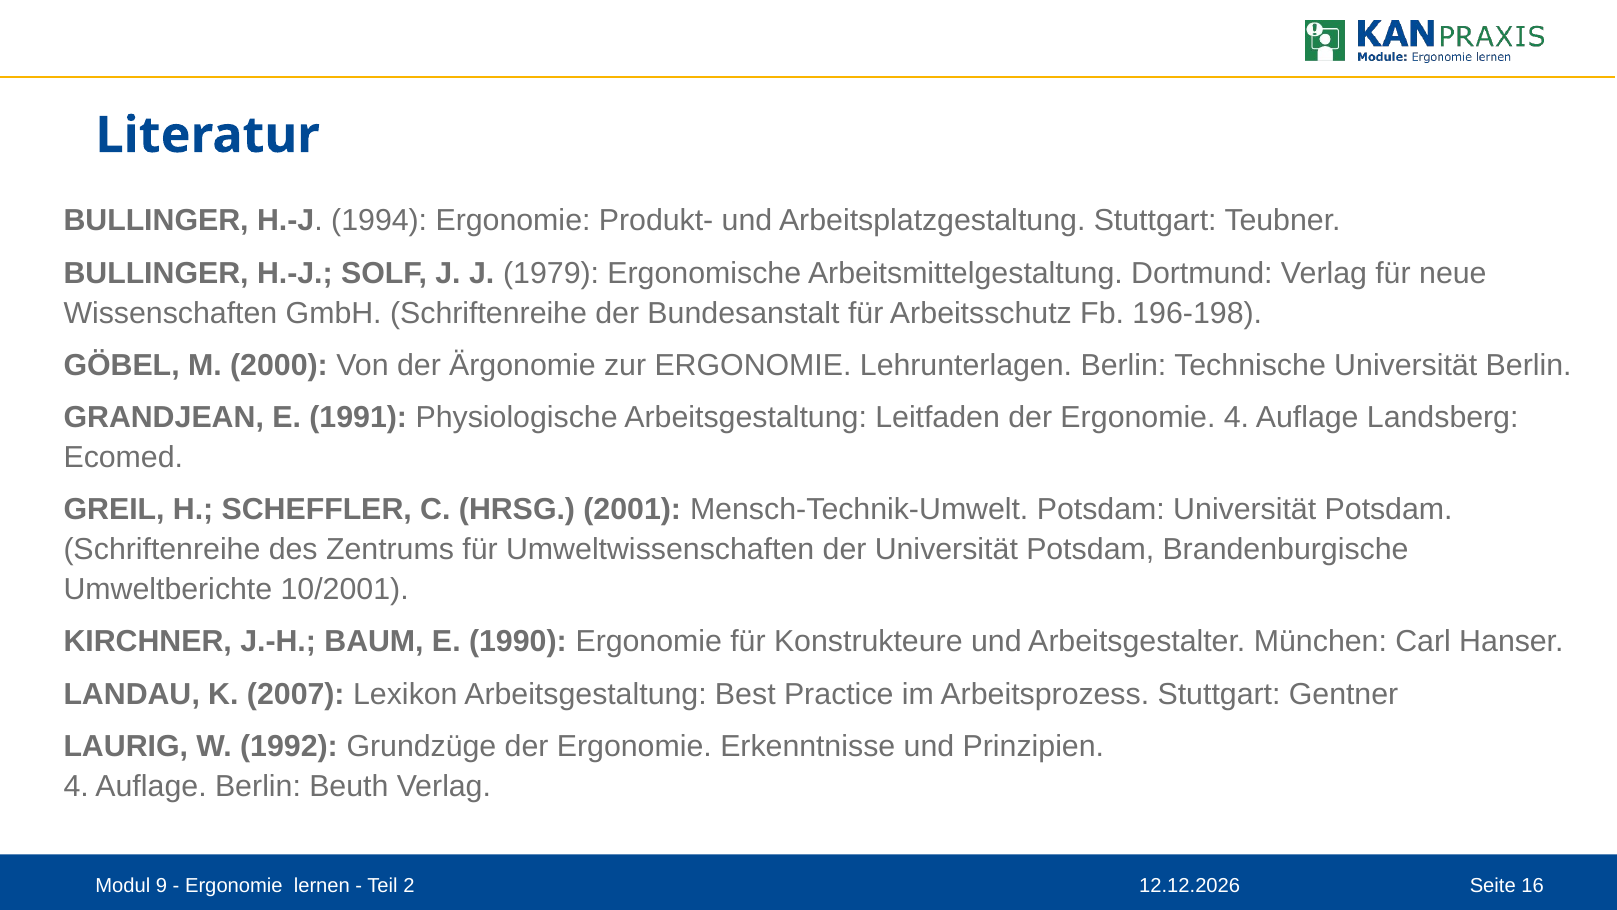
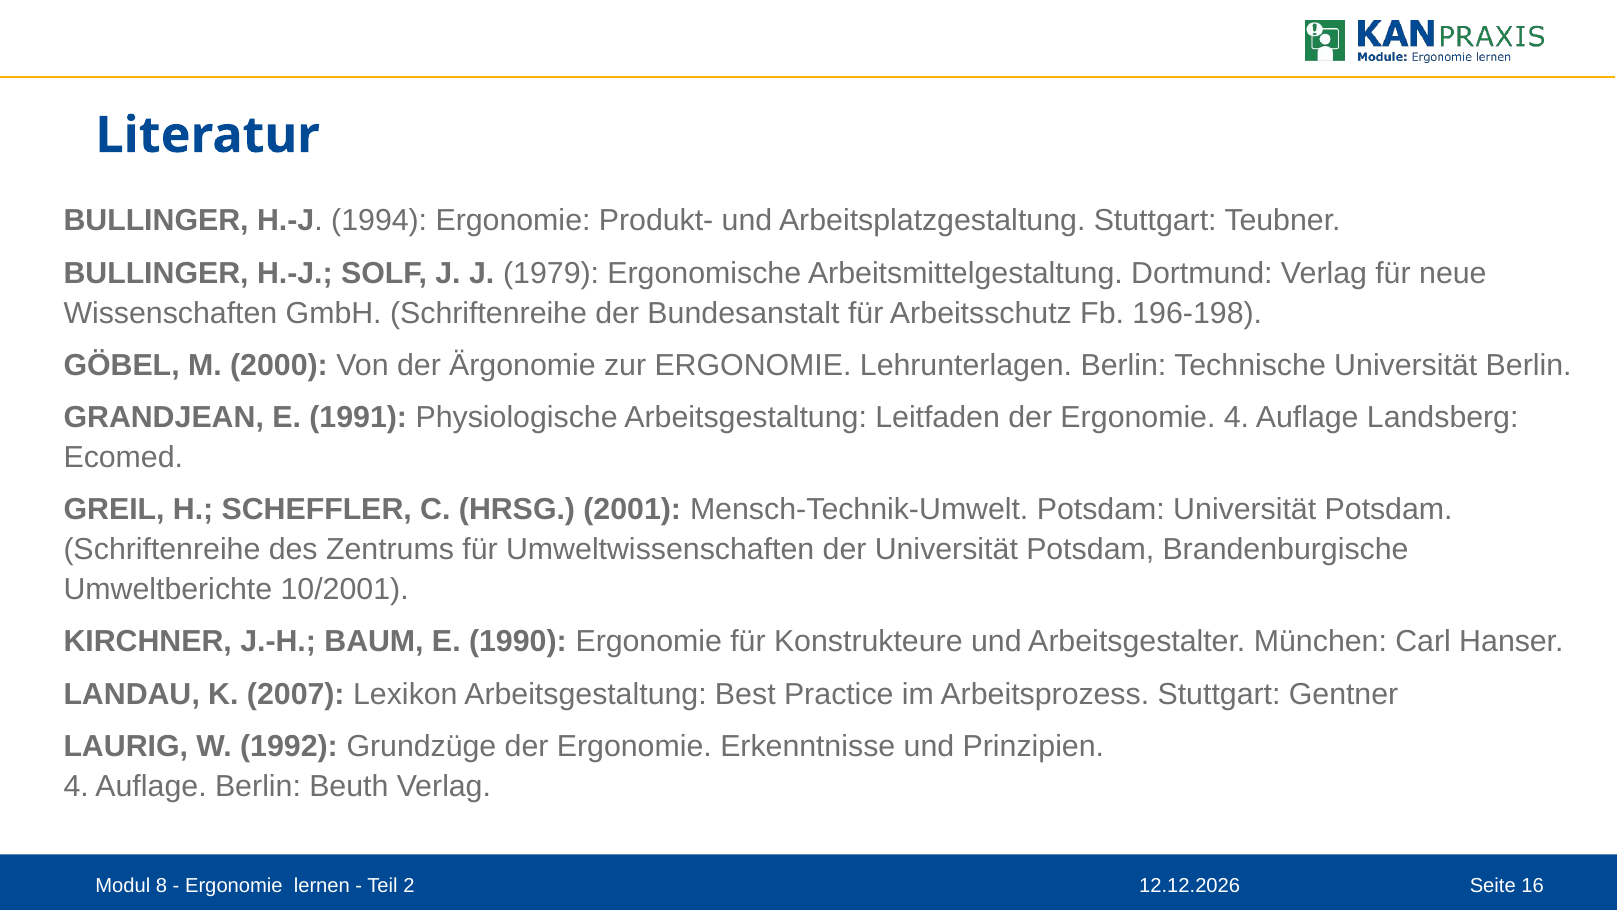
9: 9 -> 8 (162, 885)
